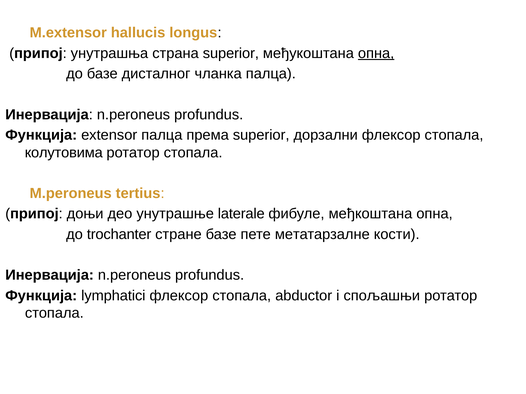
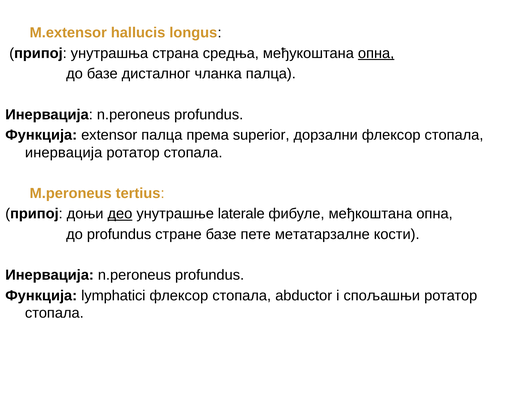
страна superior: superior -> средња (231, 53)
колутовима: колутовима -> инервација (64, 153)
део underline: none -> present (120, 214)
до trochanter: trochanter -> profundus (119, 235)
